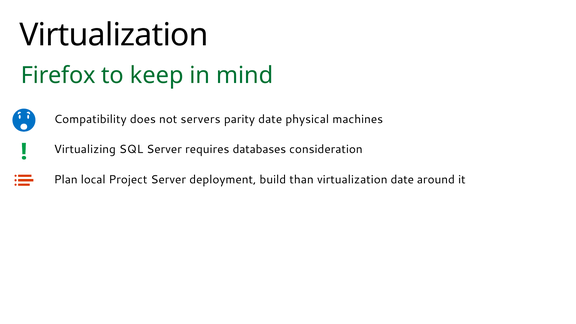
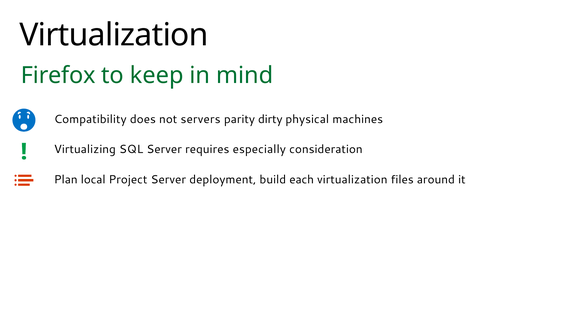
parity date: date -> dirty (270, 119)
databases: databases -> especially (259, 149)
than: than -> each (302, 179)
virtualization date: date -> files (402, 179)
